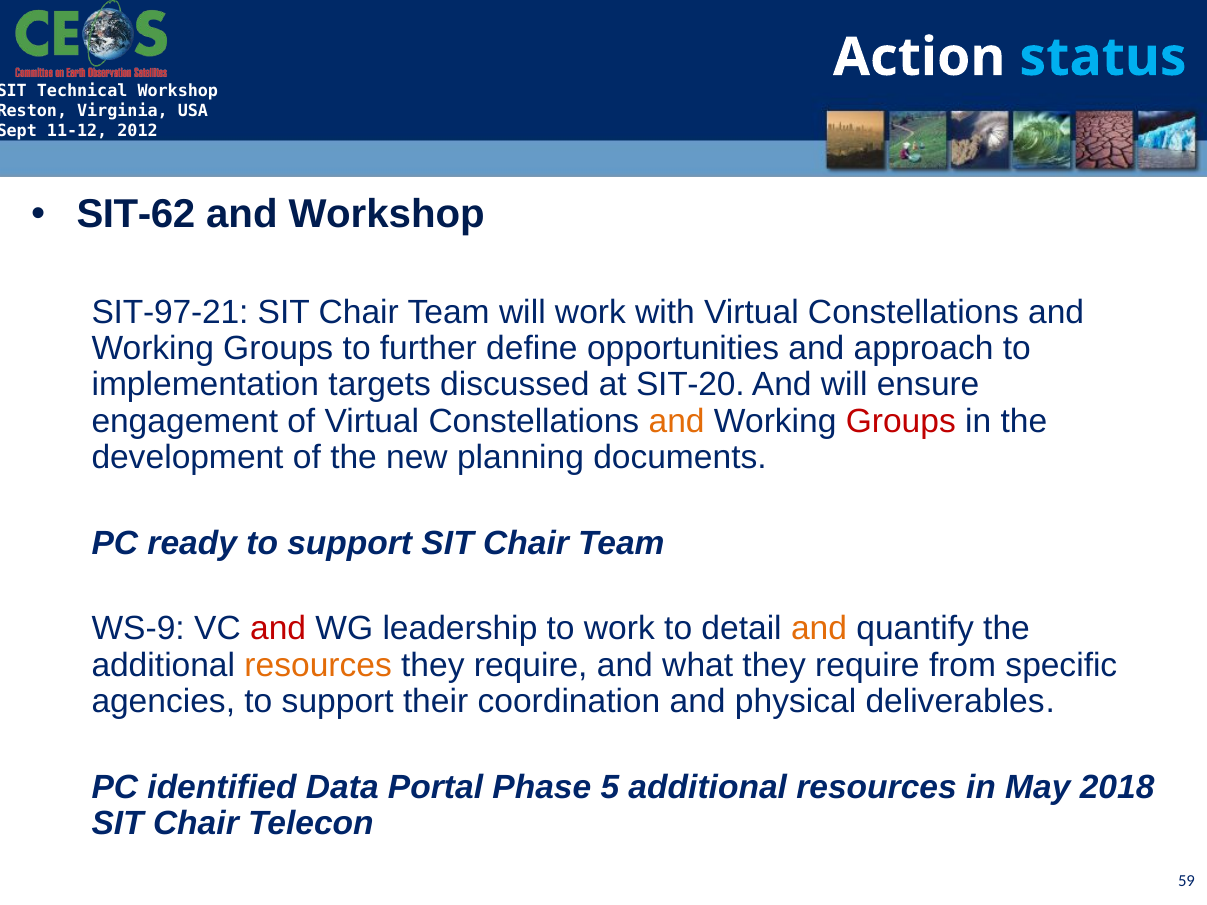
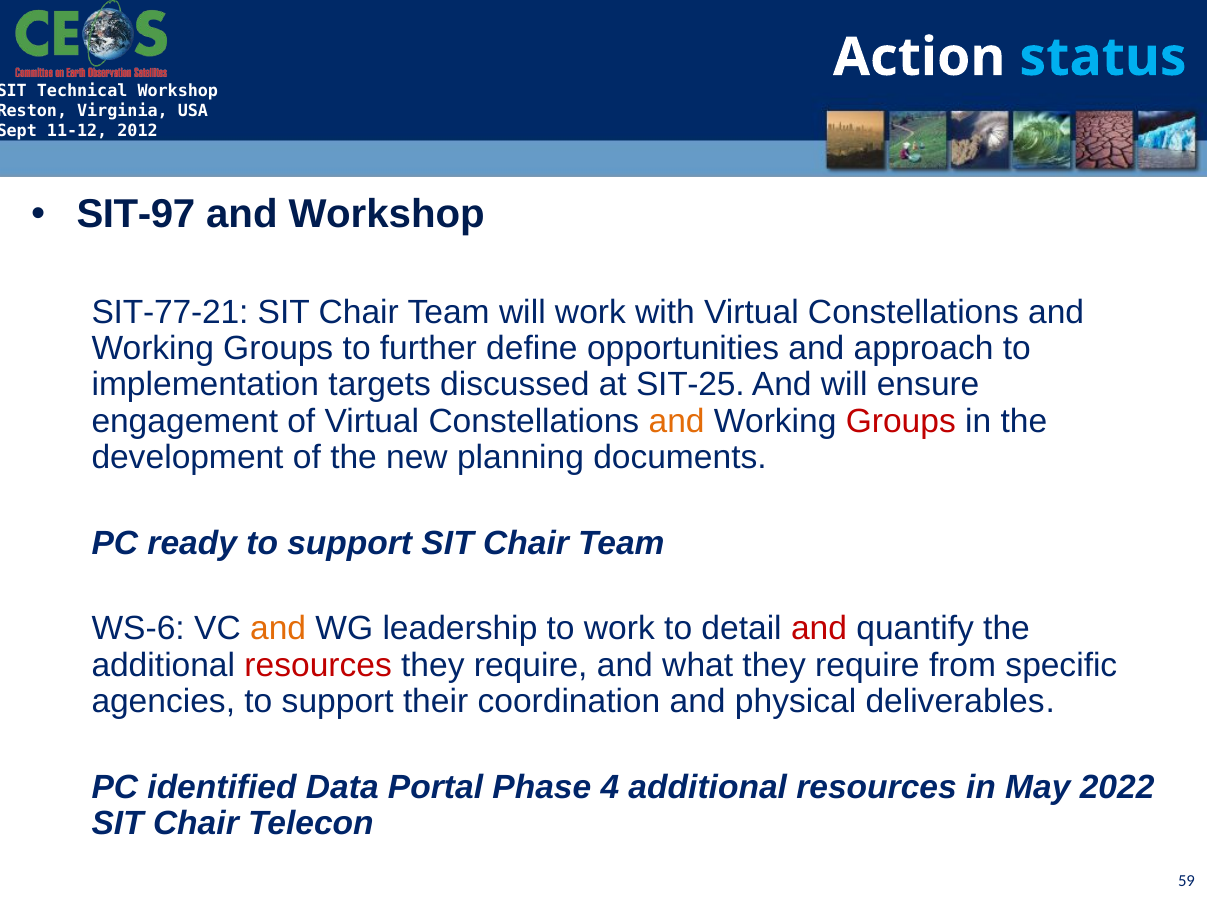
SIT-62: SIT-62 -> SIT-97 (136, 214)
SIT-97-21: SIT-97-21 -> SIT-77-21 (170, 312)
SIT-20: SIT-20 -> SIT-25 (690, 385)
WS-9: WS-9 -> WS-6 (138, 629)
and colour: red -> orange (278, 629)
and colour: orange -> red (819, 629)
resources colour: orange -> red (318, 665)
5: 5 -> 4 (610, 787)
2018: 2018 -> 2022 (1117, 787)
